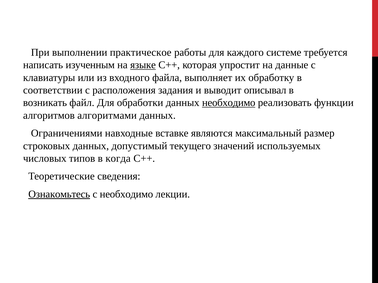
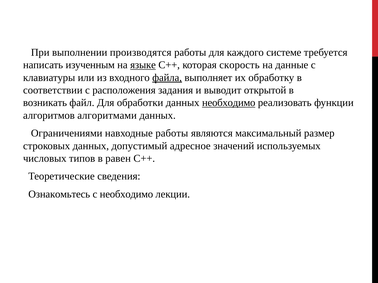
практическое: практическое -> производятся (141, 52)
упростит: упростит -> скорость (239, 65)
файла underline: none -> present (167, 78)
описывал: описывал -> открытой (265, 90)
навходные вставке: вставке -> работы (172, 133)
текущего: текущего -> адресное (190, 146)
когда: когда -> равен (118, 159)
Ознакомьтесь underline: present -> none (59, 194)
